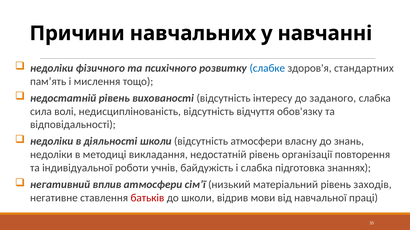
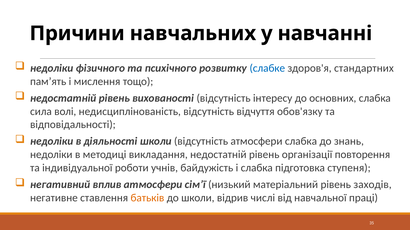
заданого: заданого -> основних (333, 98)
атмосфери власну: власну -> слабка (301, 142)
знаннях: знаннях -> ступеня (349, 168)
батьків colour: red -> orange (147, 198)
мови: мови -> числі (263, 198)
